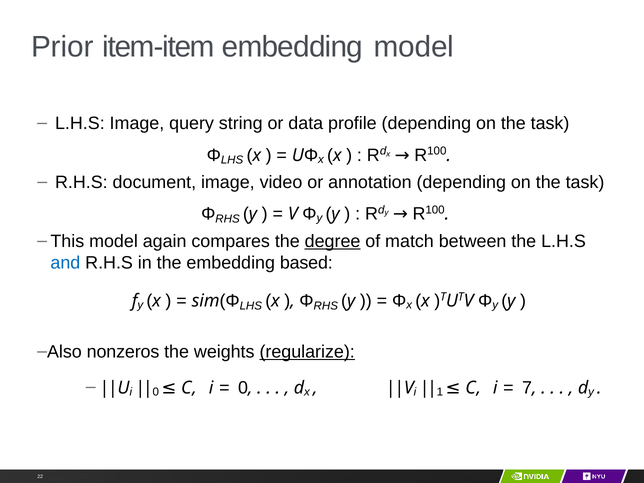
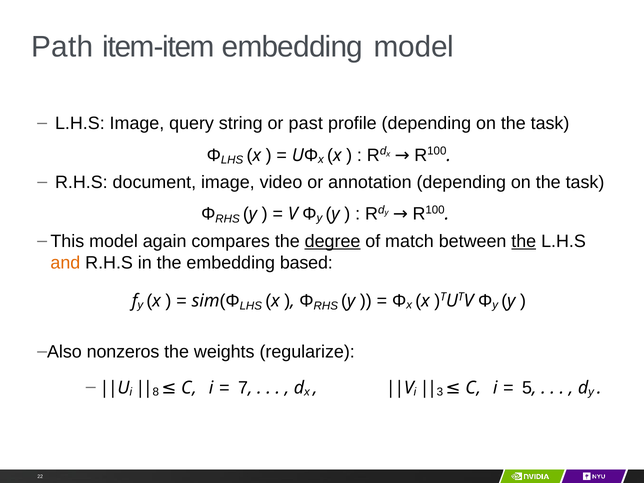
Prior: Prior -> Path (62, 47)
data: data -> past (306, 123)
the underline: none -> present (524, 241)
and colour: blue -> orange (65, 263)
regularize underline: present -> none (307, 352)
0: 0 -> 8 (156, 392)
0: 0 -> 7 (243, 388)
1: 1 -> 3 (440, 392)
7: 7 -> 5 (527, 388)
